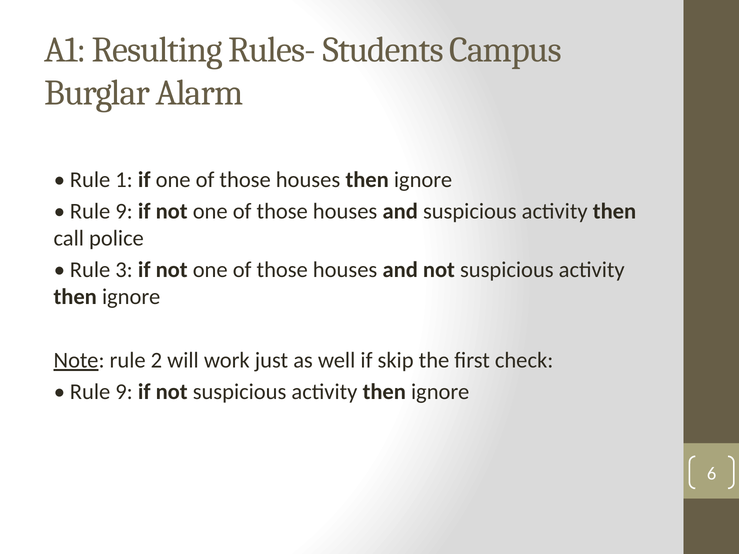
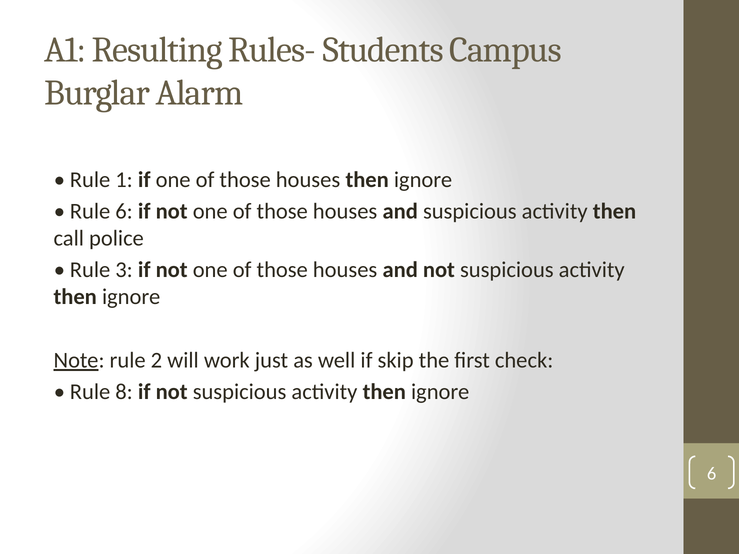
9: 9 -> 6 (124, 211)
9: 9 -> 8 (124, 392)
